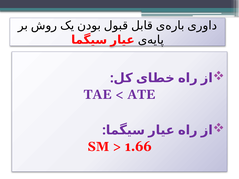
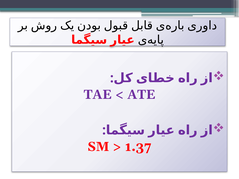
1.66: 1.66 -> 1.37 (138, 147)
